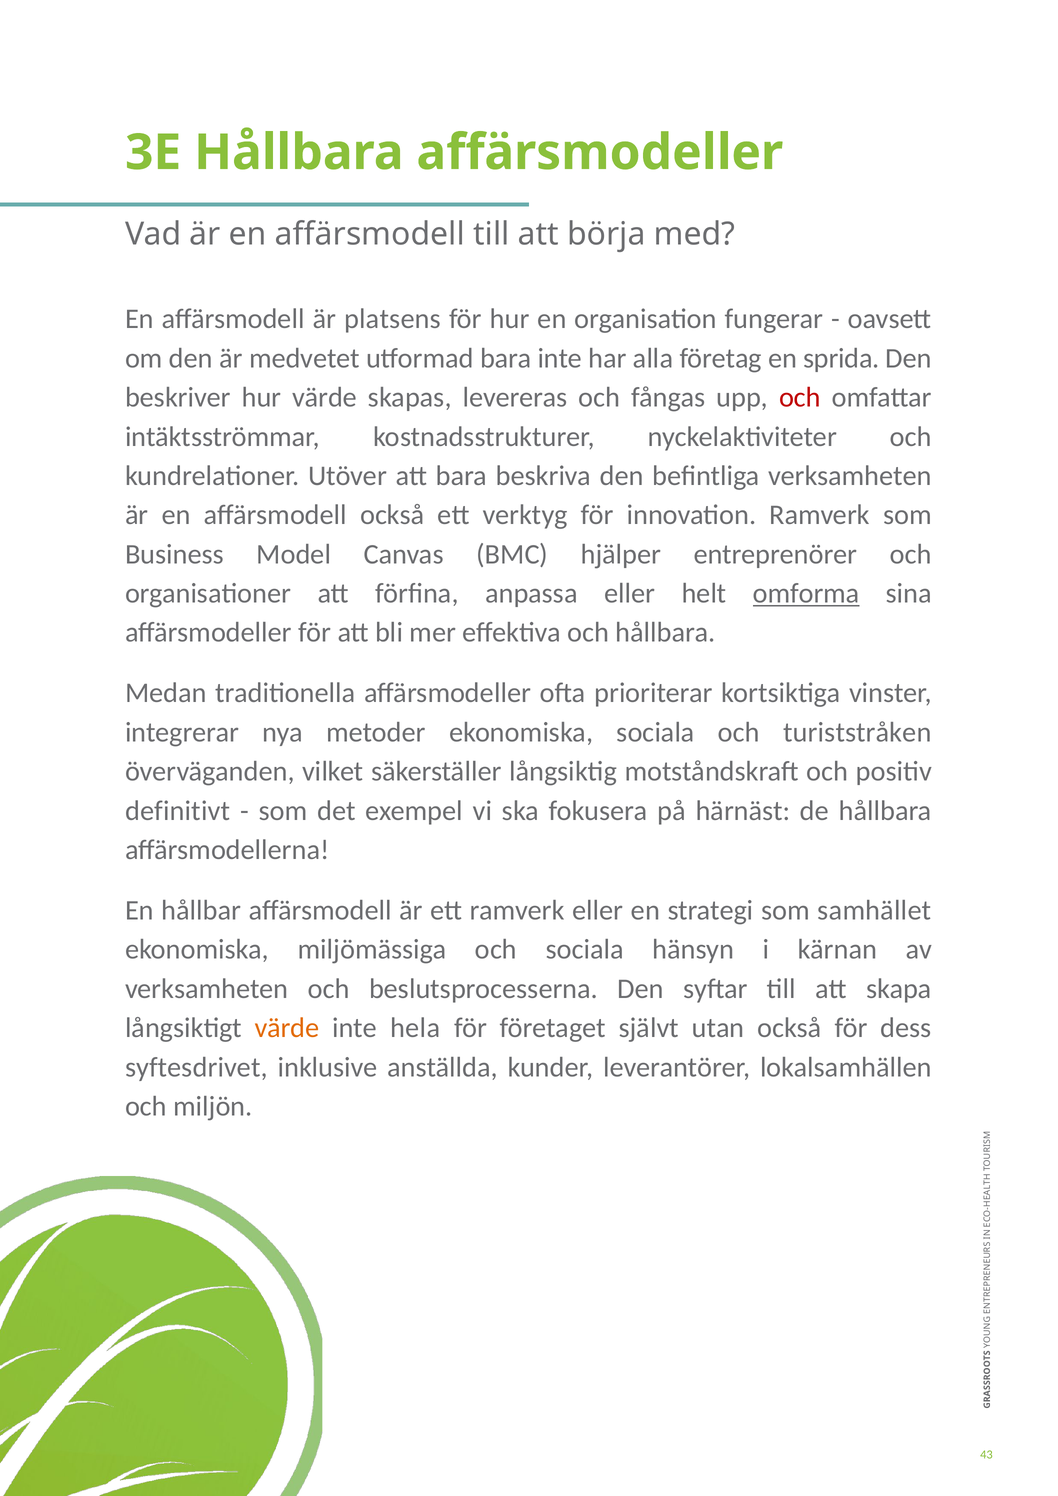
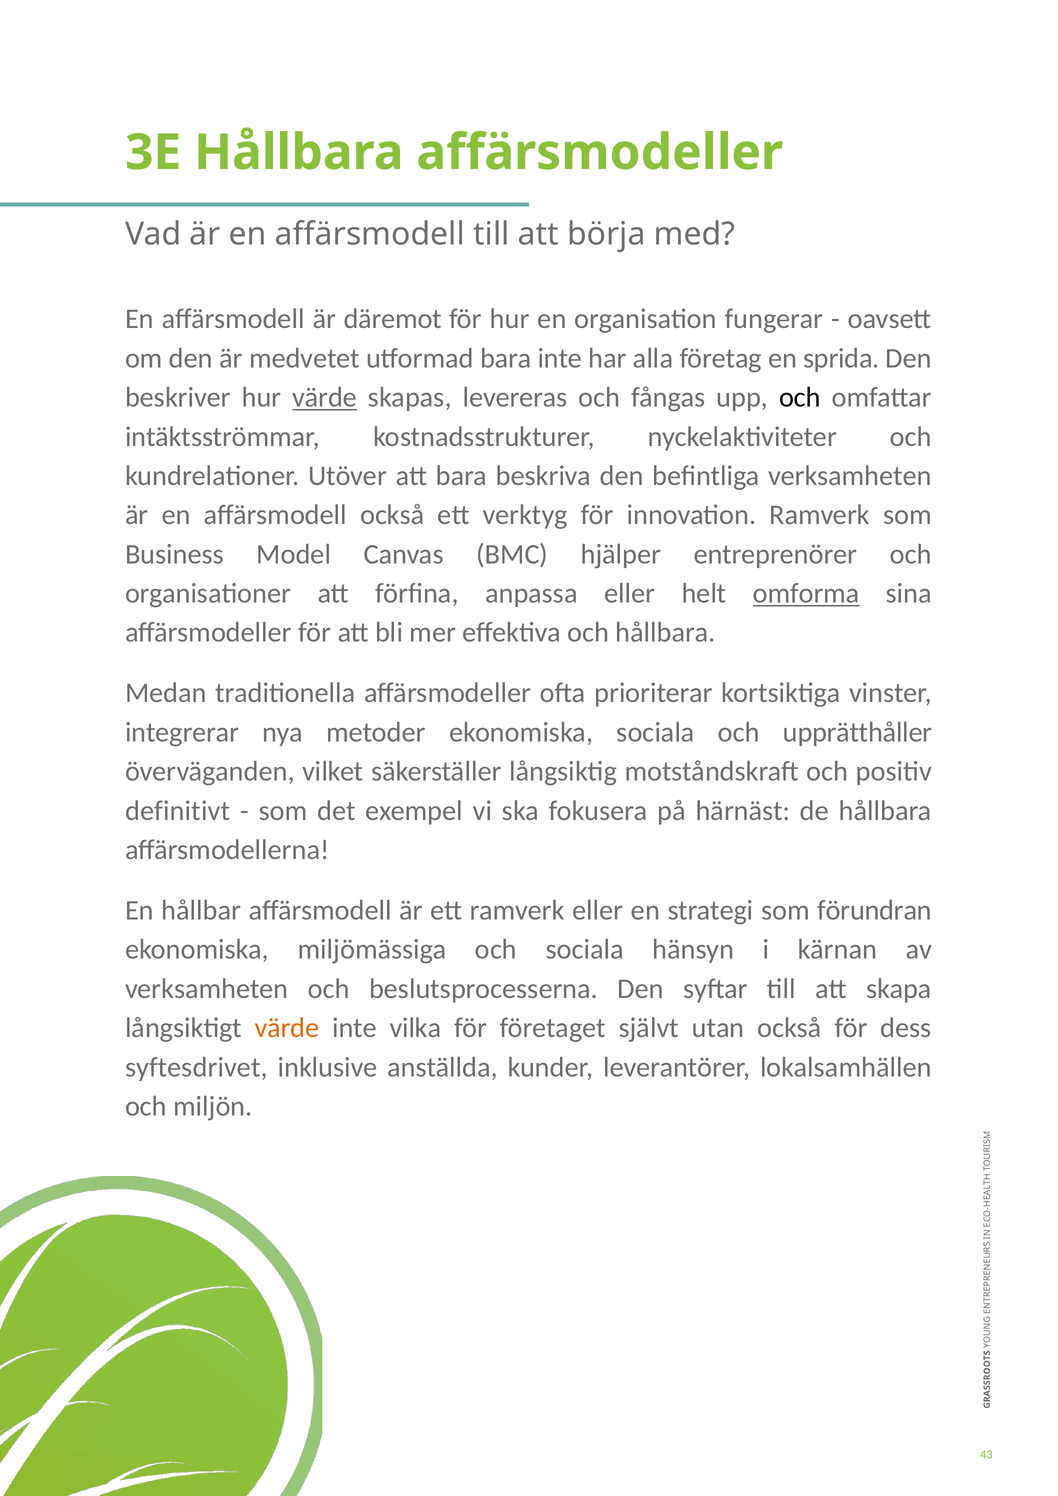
platsens: platsens -> däremot (393, 319)
värde underline: none -> present (325, 398)
och colour: red -> black (800, 398)
turiststråken: turiststråken -> upprätthåller (858, 732)
samhället: samhället -> förundran (875, 911)
hela: hela -> vilka (415, 1028)
